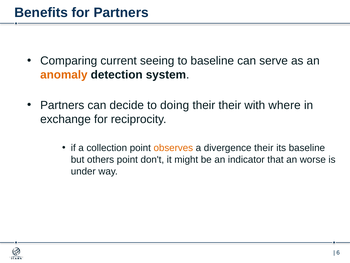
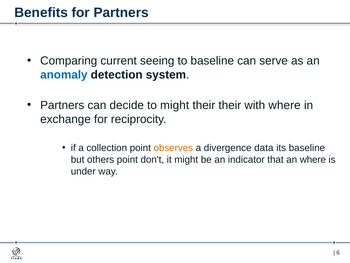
anomaly colour: orange -> blue (64, 75)
to doing: doing -> might (175, 105)
divergence their: their -> data (264, 148)
an worse: worse -> where (313, 159)
